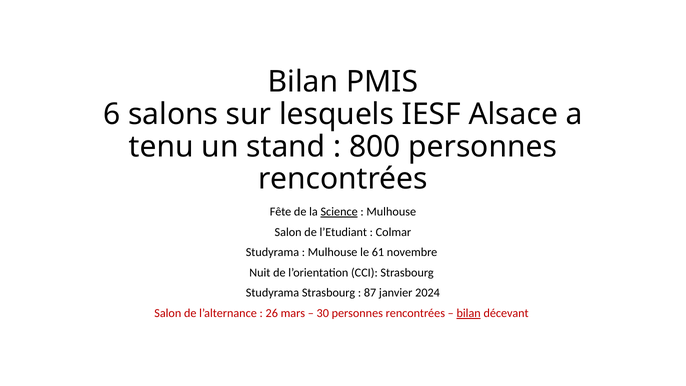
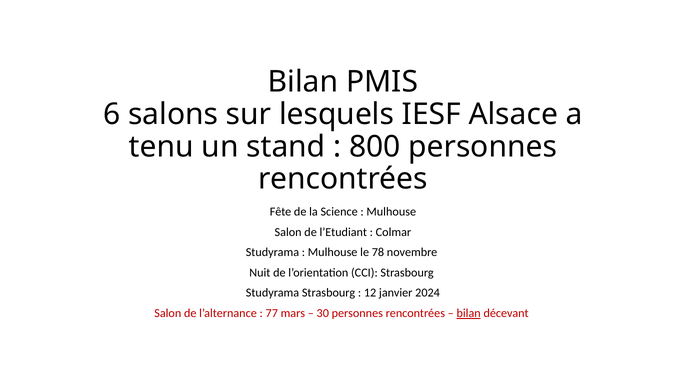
Science underline: present -> none (339, 212)
61: 61 -> 78 (378, 252)
87: 87 -> 12 (370, 293)
26: 26 -> 77 (272, 313)
